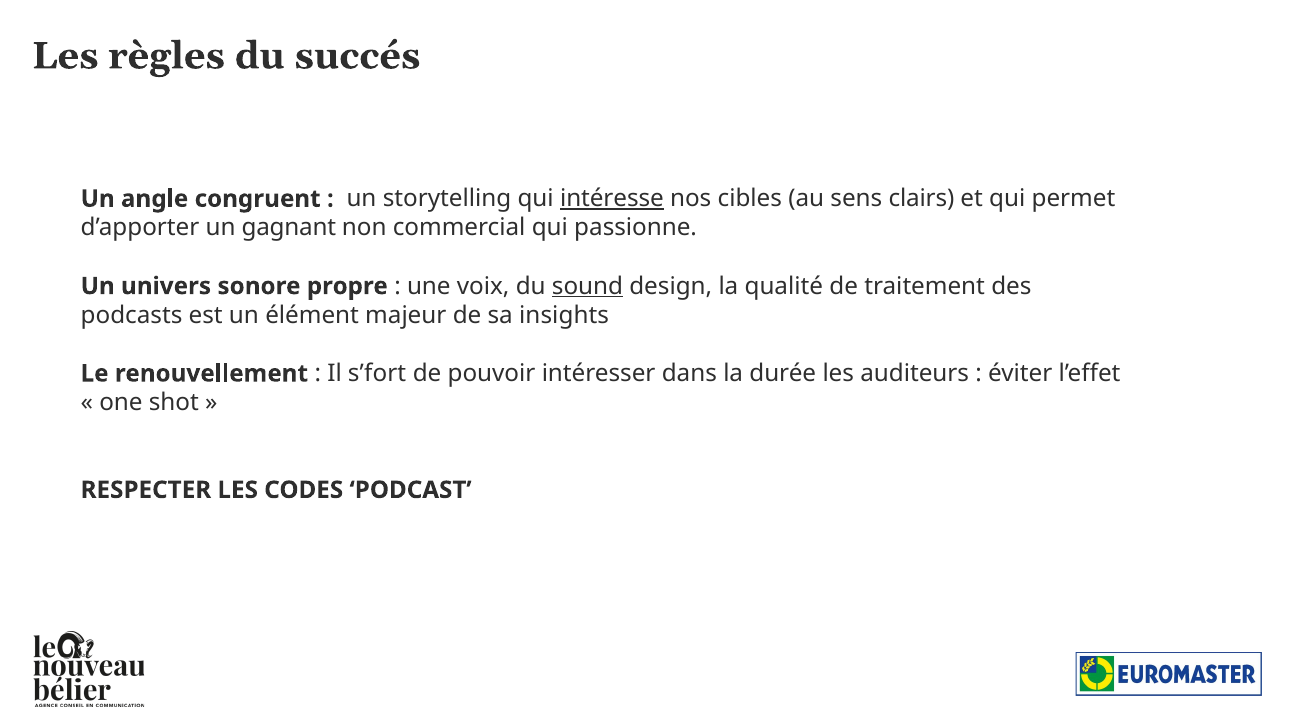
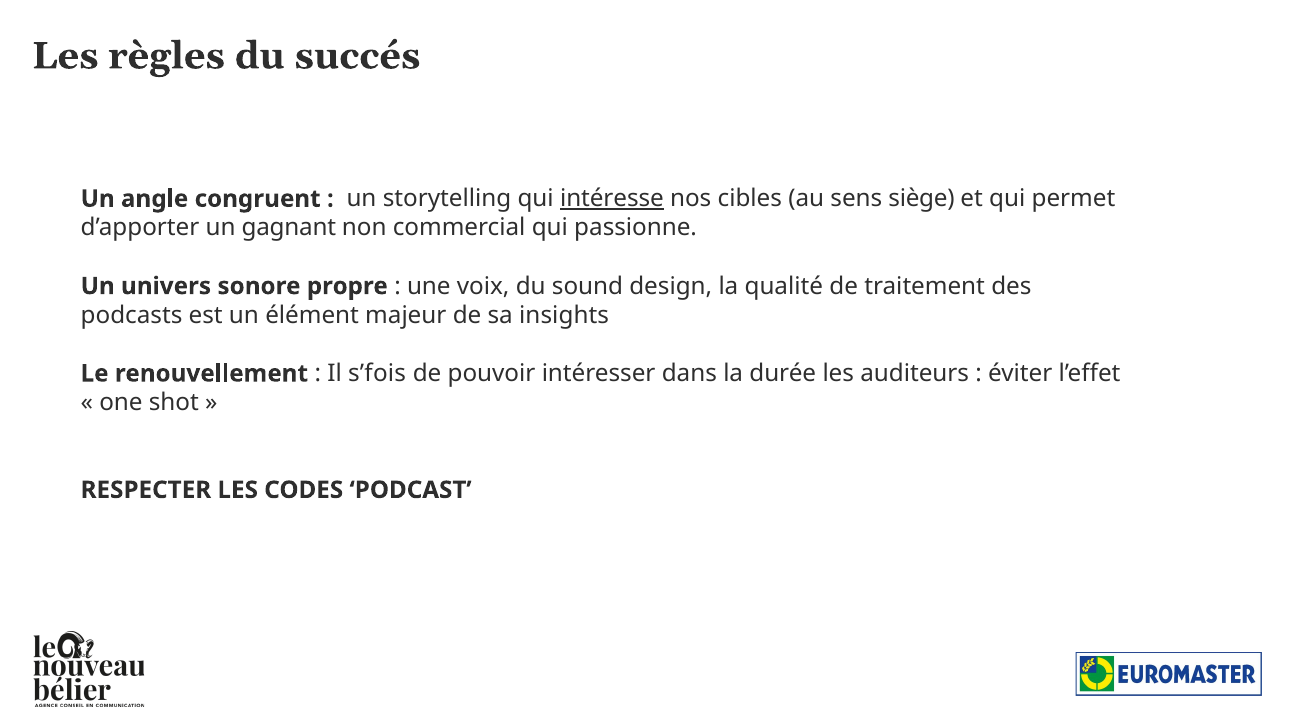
clairs: clairs -> siège (922, 199)
sound underline: present -> none (588, 286)
s’fort: s’fort -> s’fois (377, 373)
